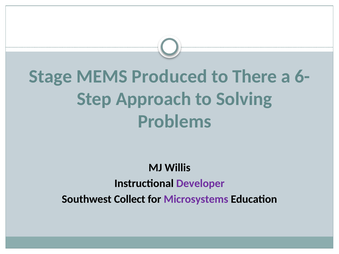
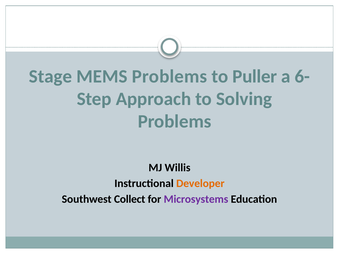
MEMS Produced: Produced -> Problems (169, 76)
There: There -> Puller (255, 76)
Developer colour: purple -> orange (200, 184)
